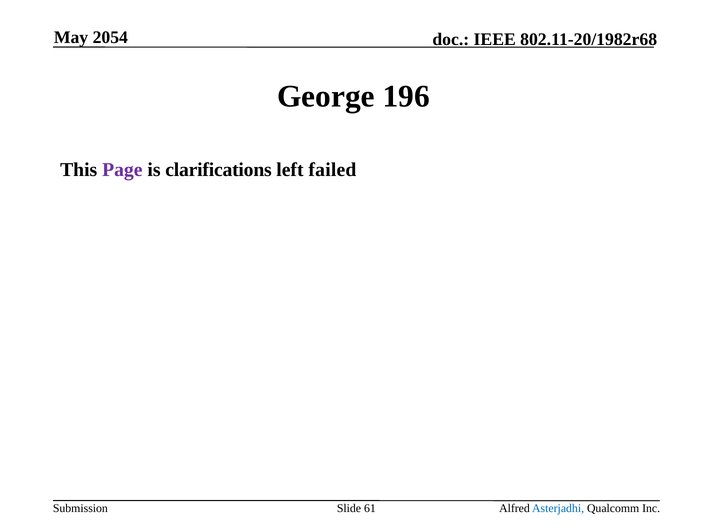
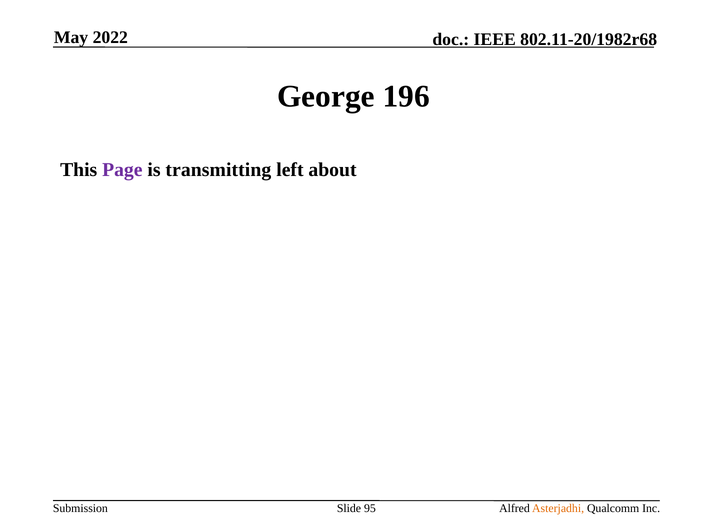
2054: 2054 -> 2022 (110, 37)
clarifications: clarifications -> transmitting (218, 170)
failed: failed -> about (333, 170)
61: 61 -> 95 (370, 509)
Asterjadhi colour: blue -> orange (558, 509)
